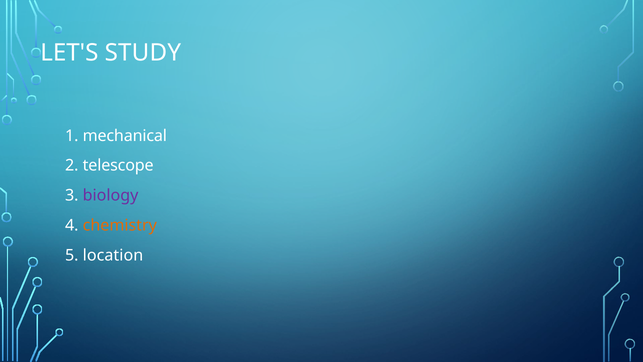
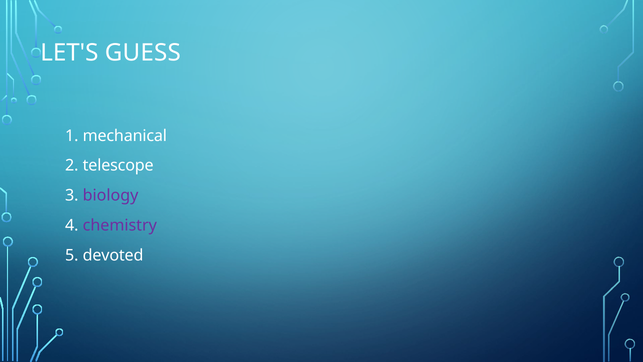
STUDY: STUDY -> GUESS (143, 53)
chemistry colour: orange -> purple (120, 225)
location: location -> devoted (113, 255)
